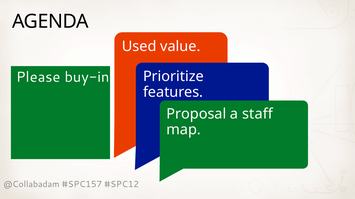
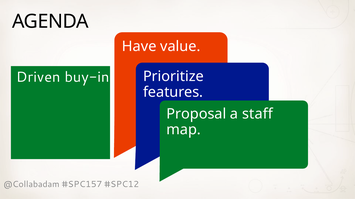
Used: Used -> Have (139, 47)
Please: Please -> Driven (38, 77)
